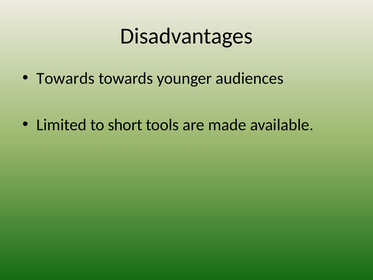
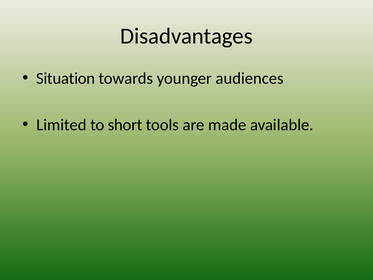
Towards: Towards -> Situation (66, 78)
